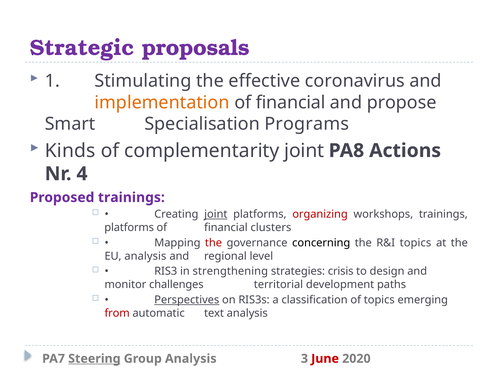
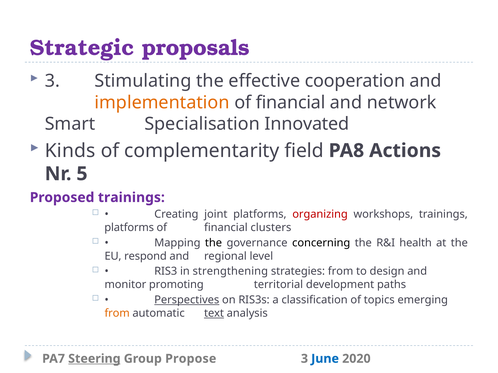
1: 1 -> 3 (52, 81)
coronavirus: coronavirus -> cooperation (355, 81)
propose: propose -> network (402, 103)
Programs: Programs -> Innovated (307, 124)
complementarity joint: joint -> field (304, 151)
4: 4 -> 5 (82, 174)
joint underline: present -> none (216, 215)
the colour: red -> black (214, 243)
R&I topics: topics -> health (416, 243)
EU analysis: analysis -> respond (145, 256)
strategies crisis: crisis -> from (341, 272)
challenges: challenges -> promoting (176, 285)
from colour: red -> orange (117, 314)
text underline: none -> present (214, 314)
Group Analysis: Analysis -> Propose (191, 359)
June colour: red -> blue (325, 359)
